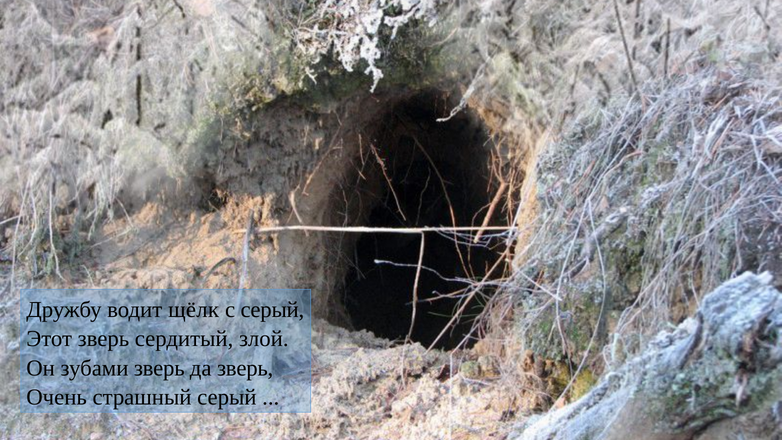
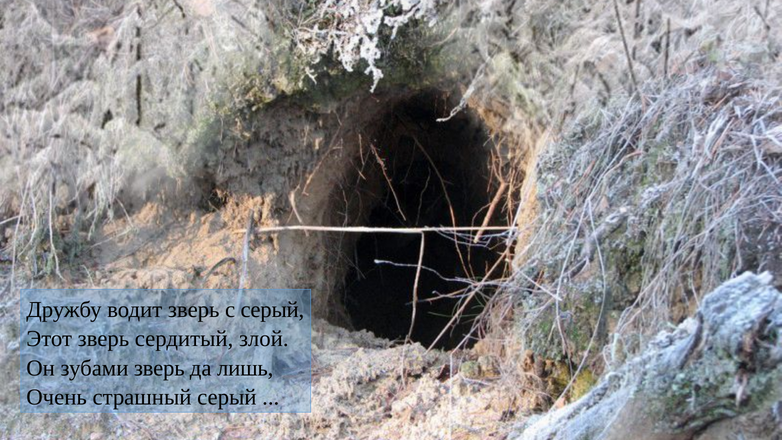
водит щёлк: щёлк -> зверь (194, 309)
да зверь: зверь -> лишь (245, 368)
